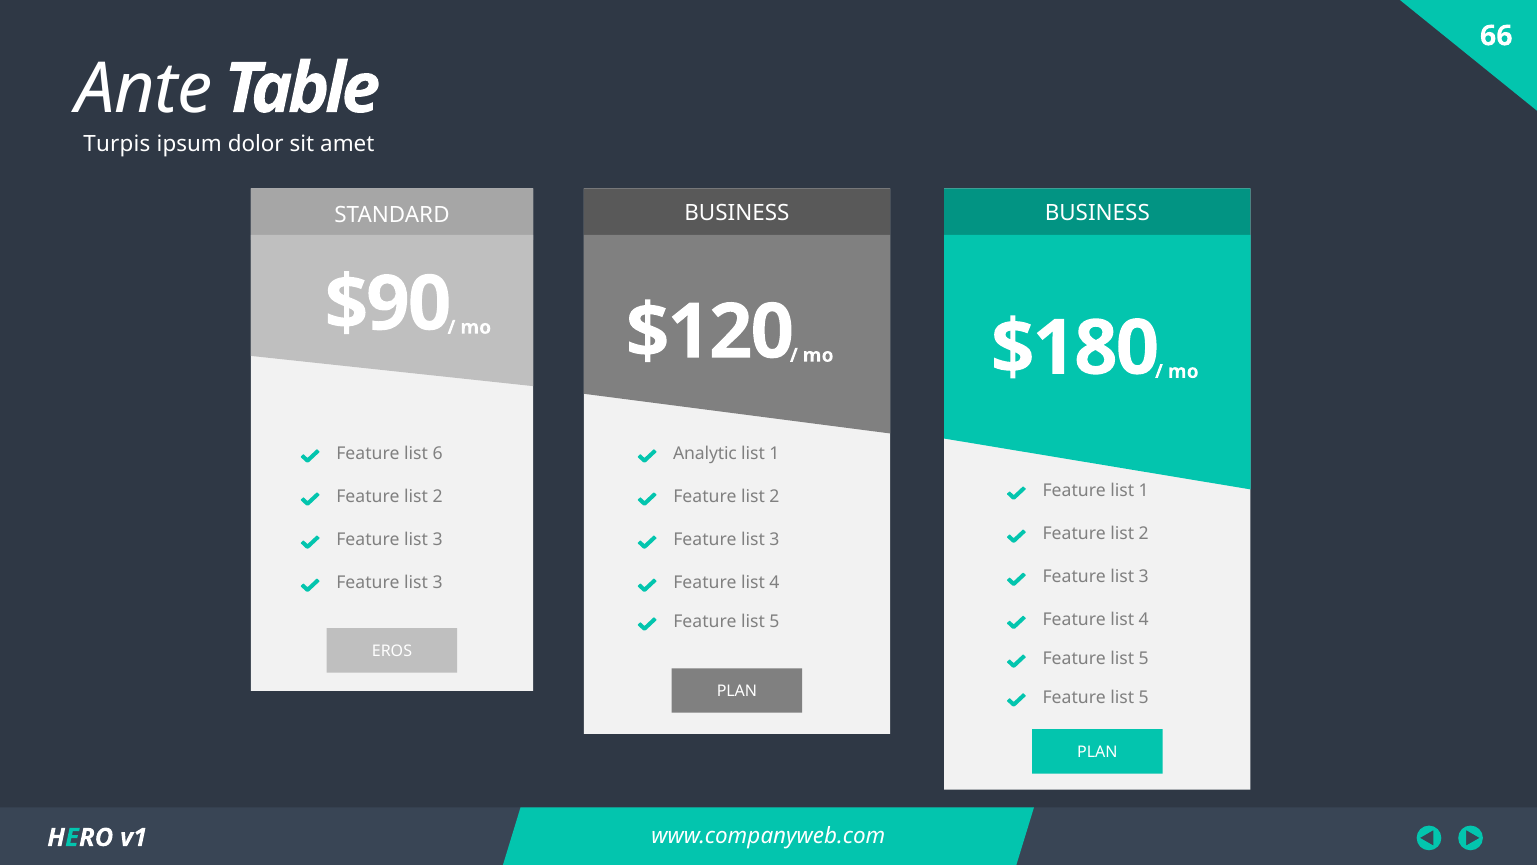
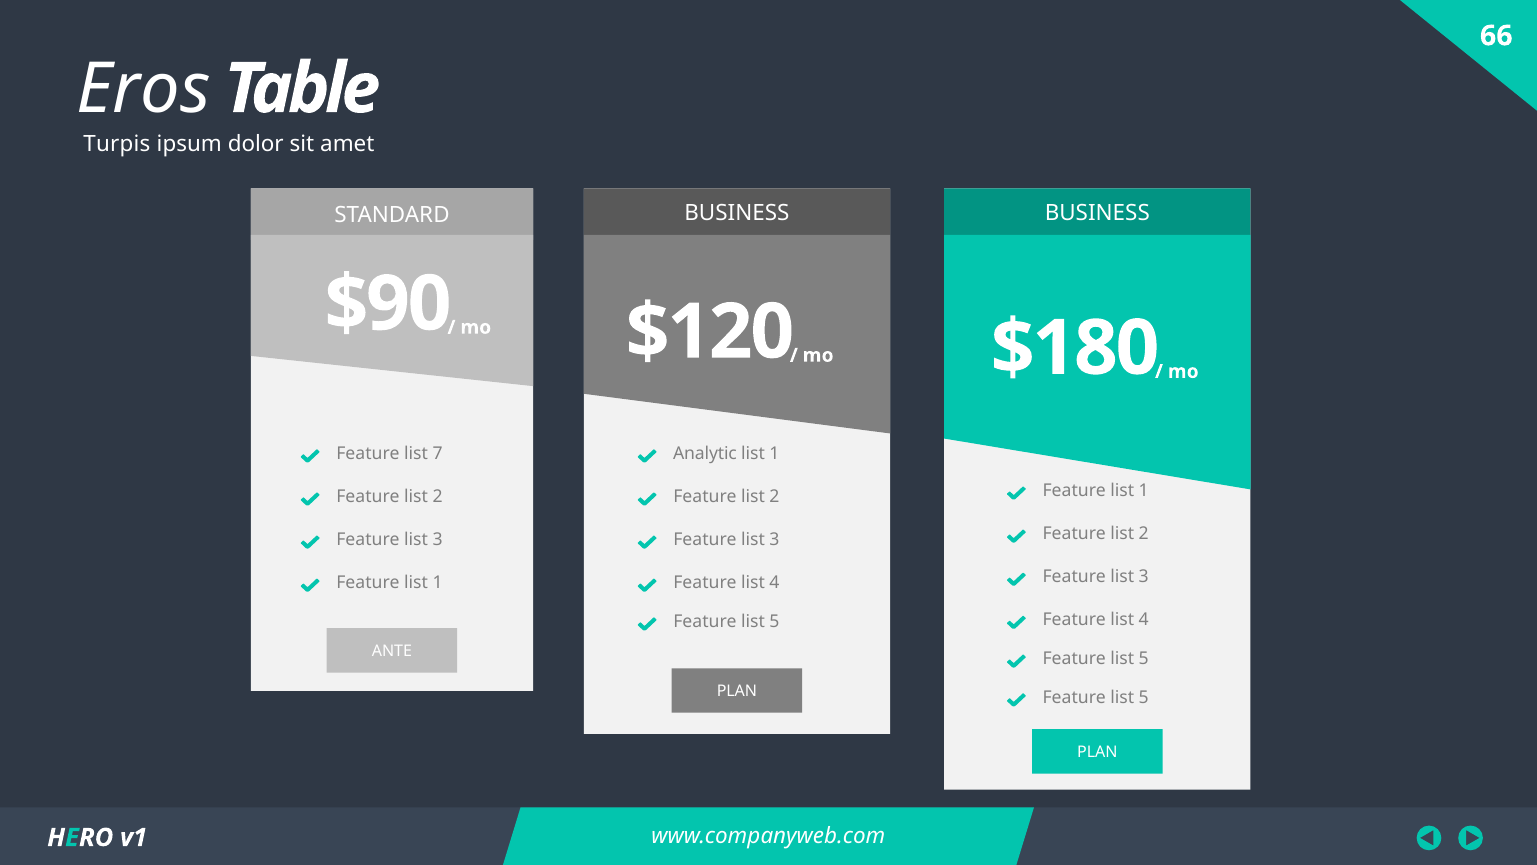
Ante: Ante -> Eros (143, 89)
6: 6 -> 7 (438, 453)
3: 3 -> 1 (438, 582)
EROS: EROS -> ANTE (392, 651)
